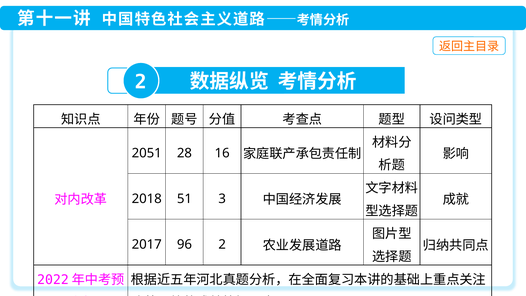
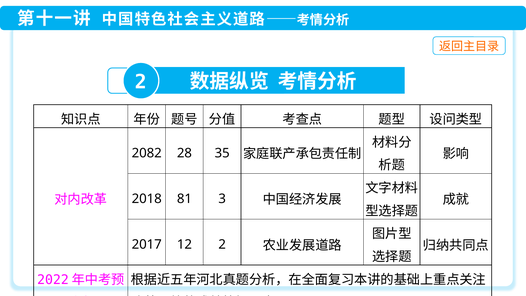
2051: 2051 -> 2082 (147, 153)
16: 16 -> 35 (222, 153)
51: 51 -> 81 (184, 199)
96: 96 -> 12 (184, 245)
